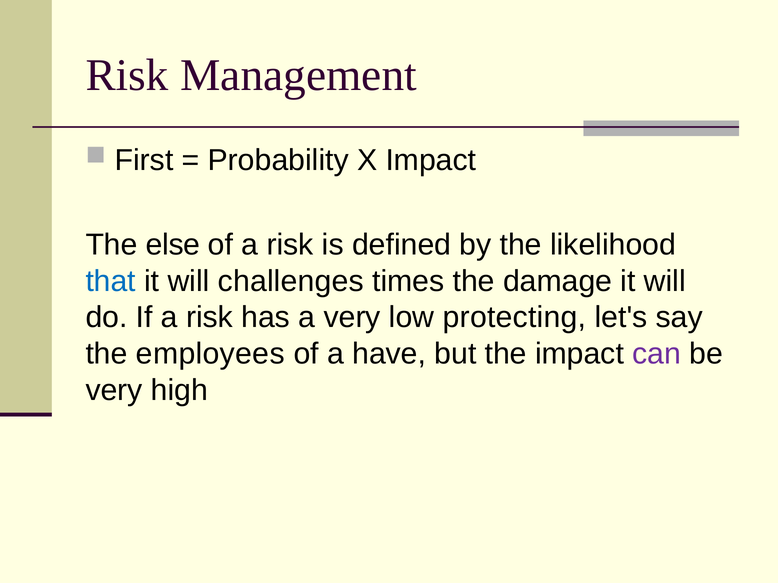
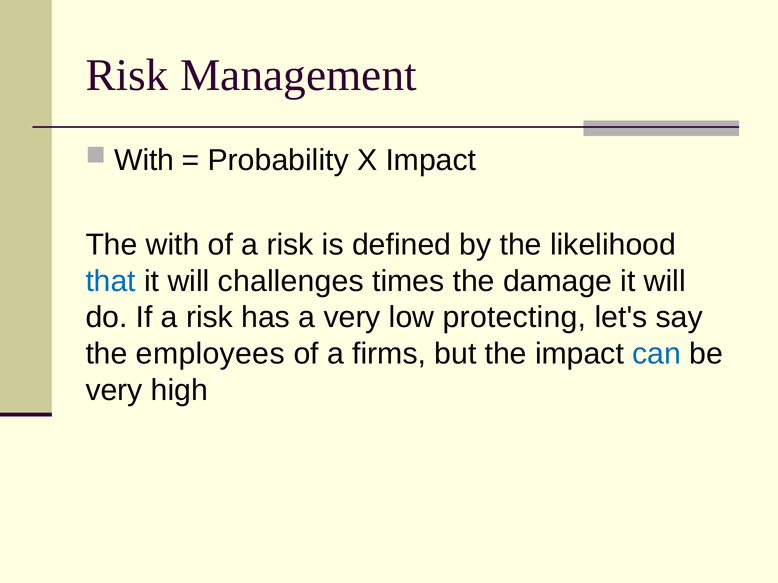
First: First -> With (144, 160)
The else: else -> with (173, 245)
have: have -> firms (389, 354)
can colour: purple -> blue (657, 354)
